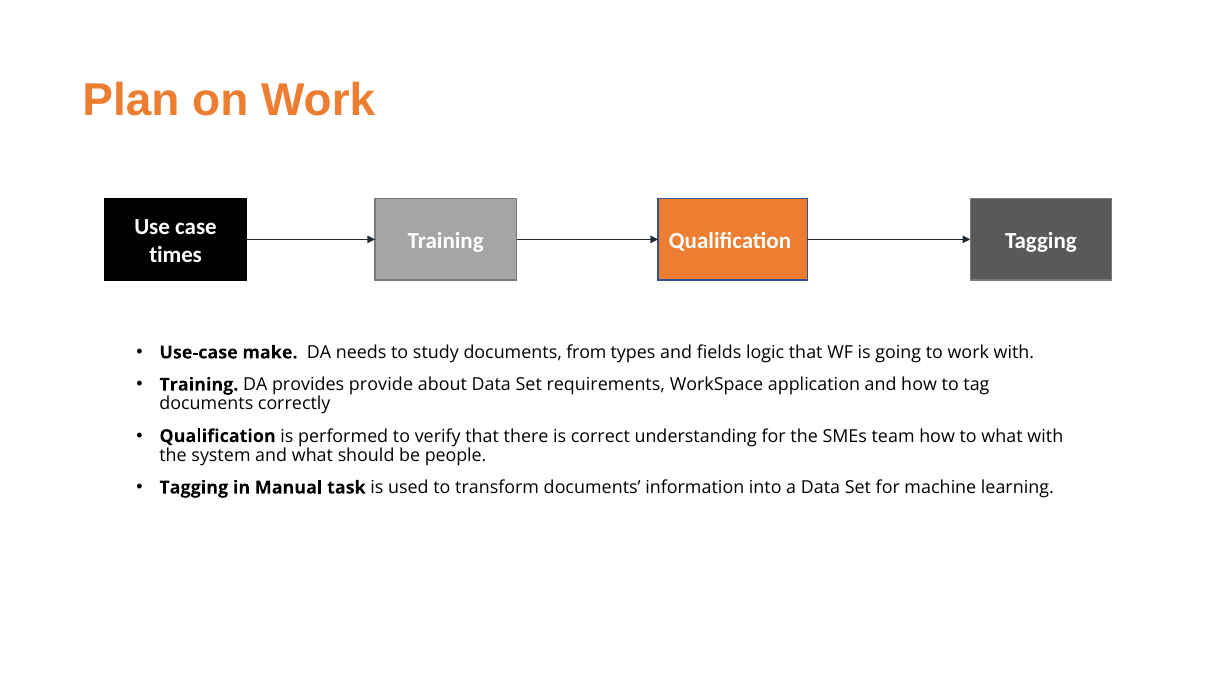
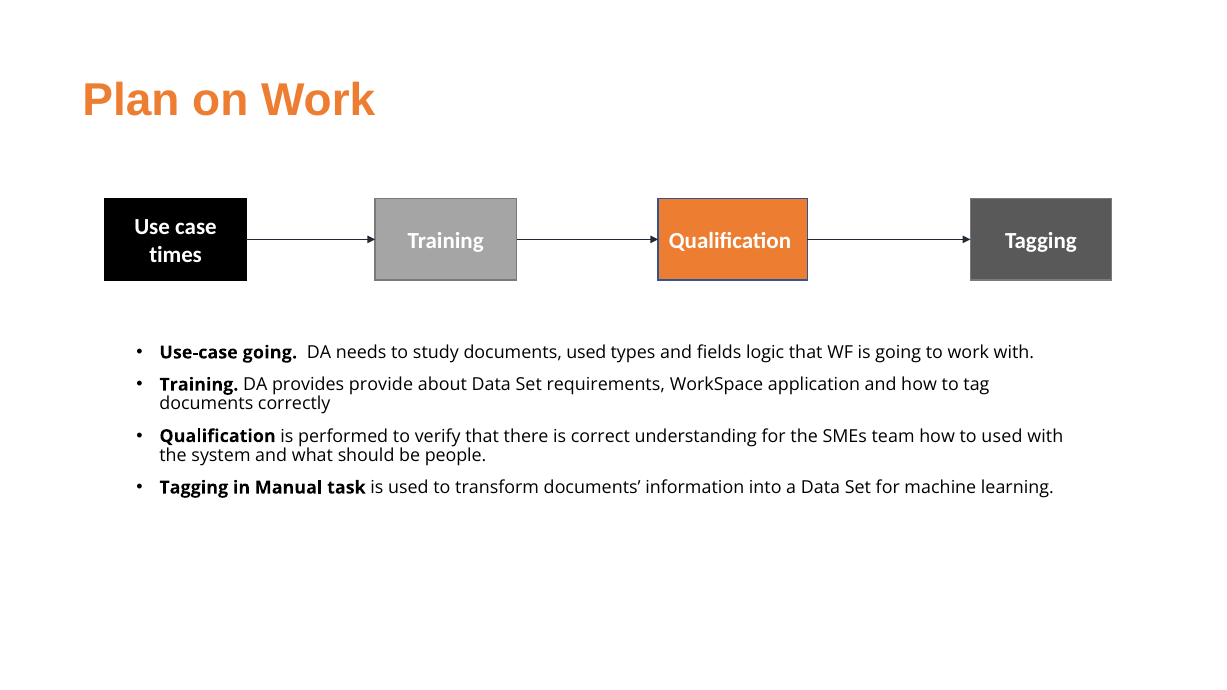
Use-case make: make -> going (270, 353)
documents from: from -> used (586, 353)
to what: what -> used (1002, 436)
